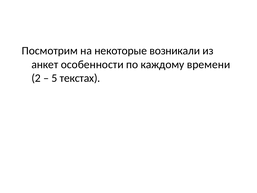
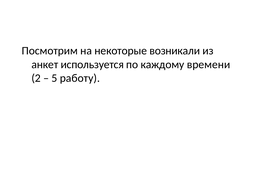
особенности: особенности -> используется (92, 64)
текстах: текстах -> работу (80, 78)
